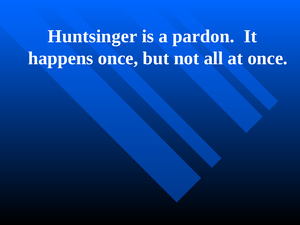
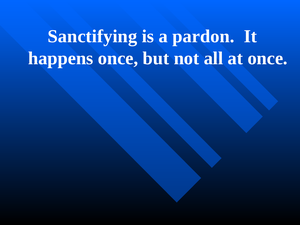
Huntsinger: Huntsinger -> Sanctifying (92, 36)
